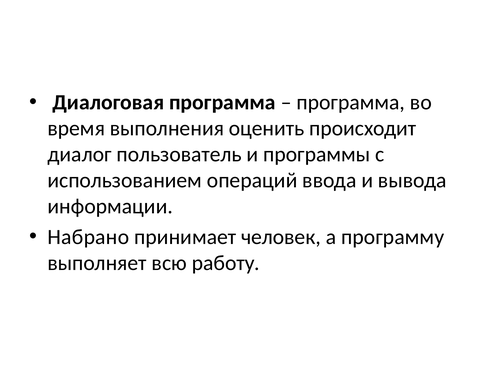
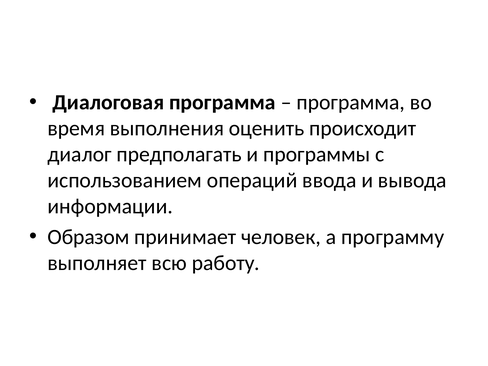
пользователь: пользователь -> предполагать (179, 154)
Набрано: Набрано -> Образом (89, 237)
